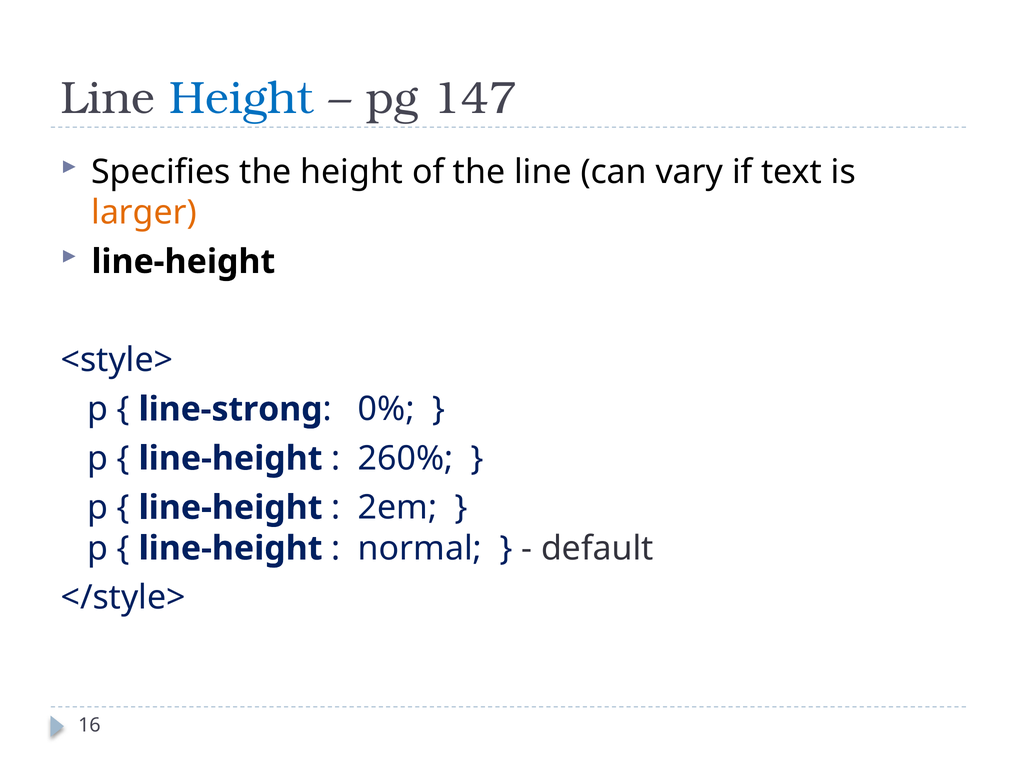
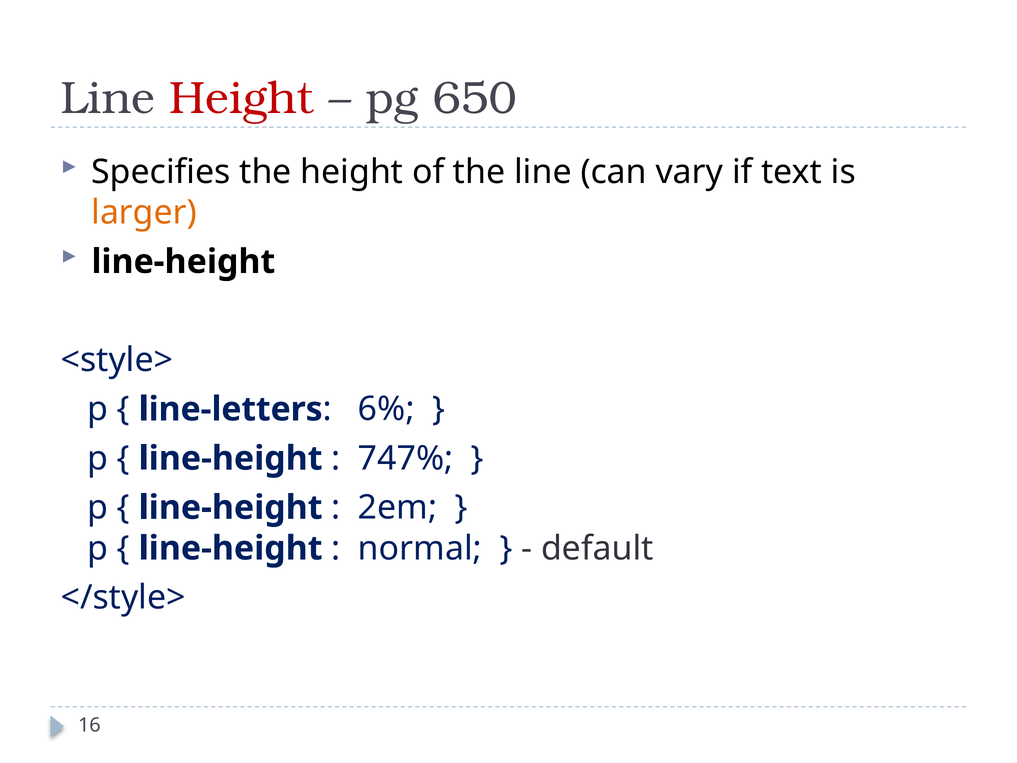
Height colour: blue -> red (242, 98)
147: 147 -> 650 (475, 98)
line-strong: line-strong -> line-letters (231, 409)
0%: 0% -> 6% (386, 409)
260%: 260% -> 747% (406, 458)
